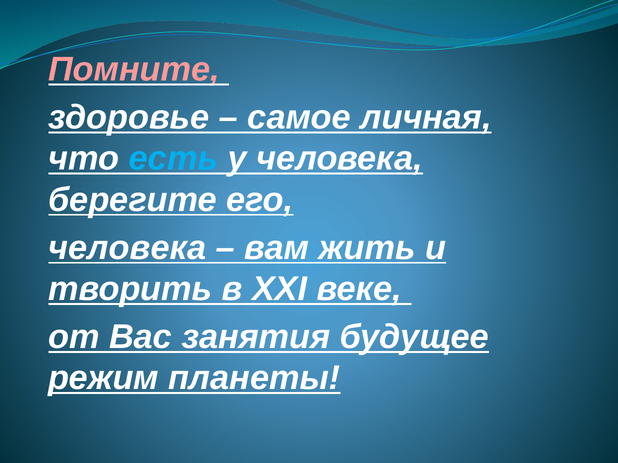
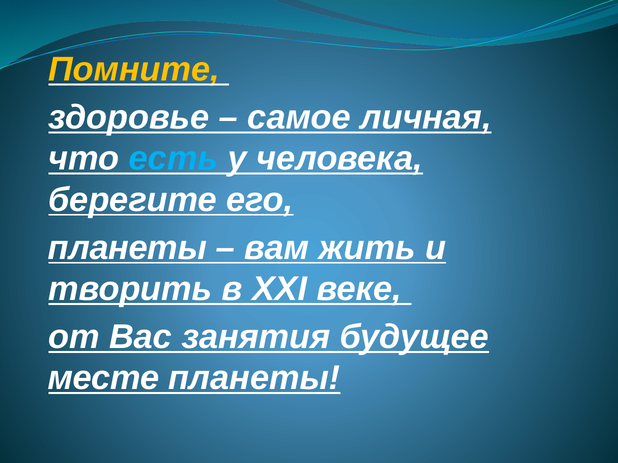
Помните colour: pink -> yellow (134, 69)
человека: человека -> планеты (127, 248)
режим: режим -> месте (104, 378)
